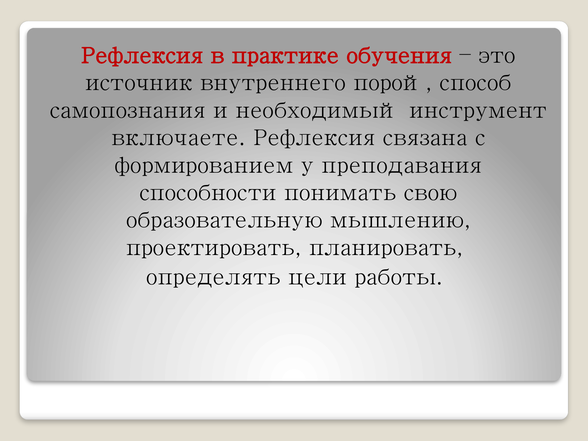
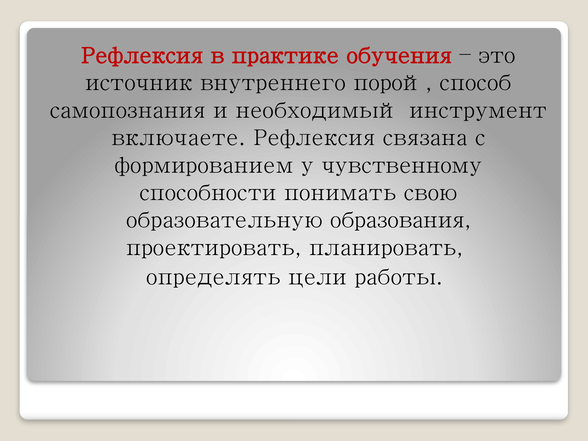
преподавания: преподавания -> чувственному (402, 165)
мышлению: мышлению -> образования (401, 220)
